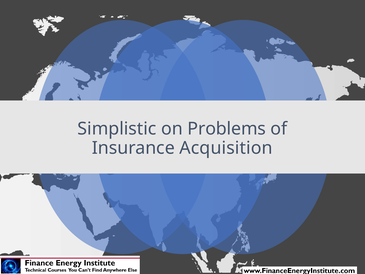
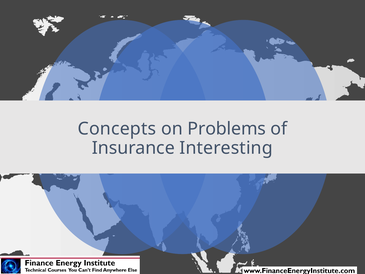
Simplistic: Simplistic -> Concepts (117, 129)
Acquisition: Acquisition -> Interesting (226, 148)
